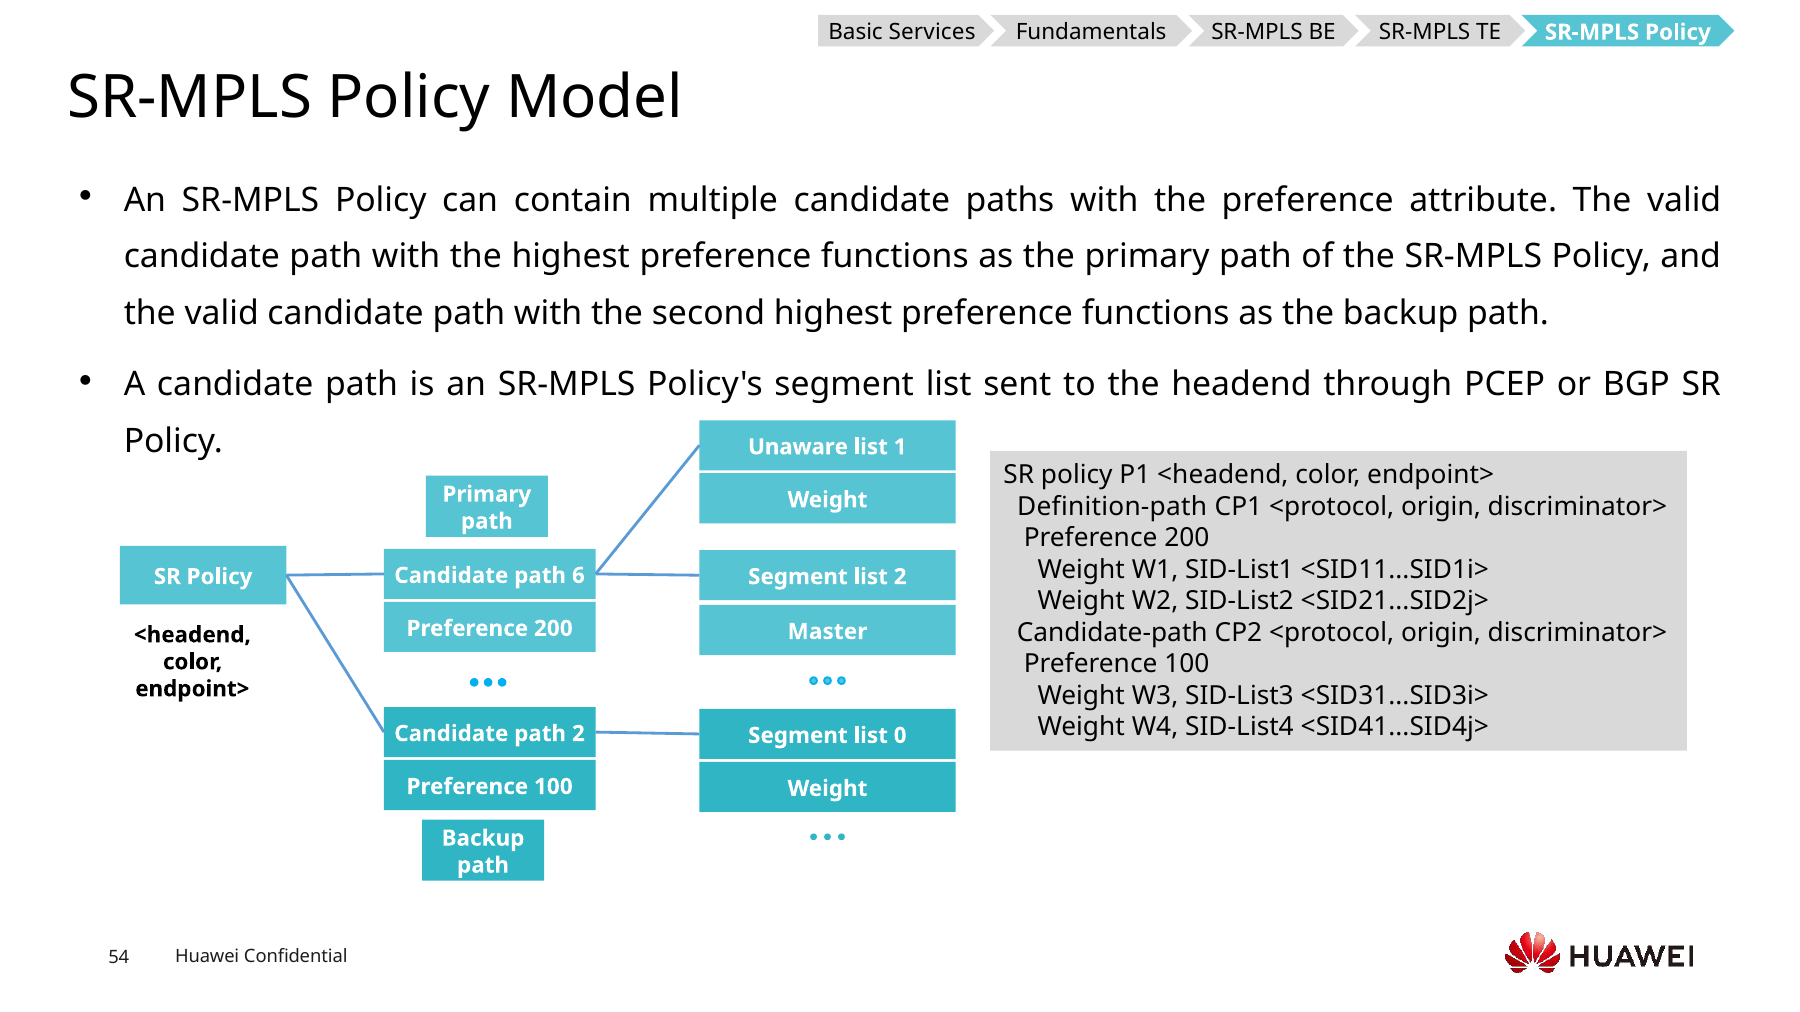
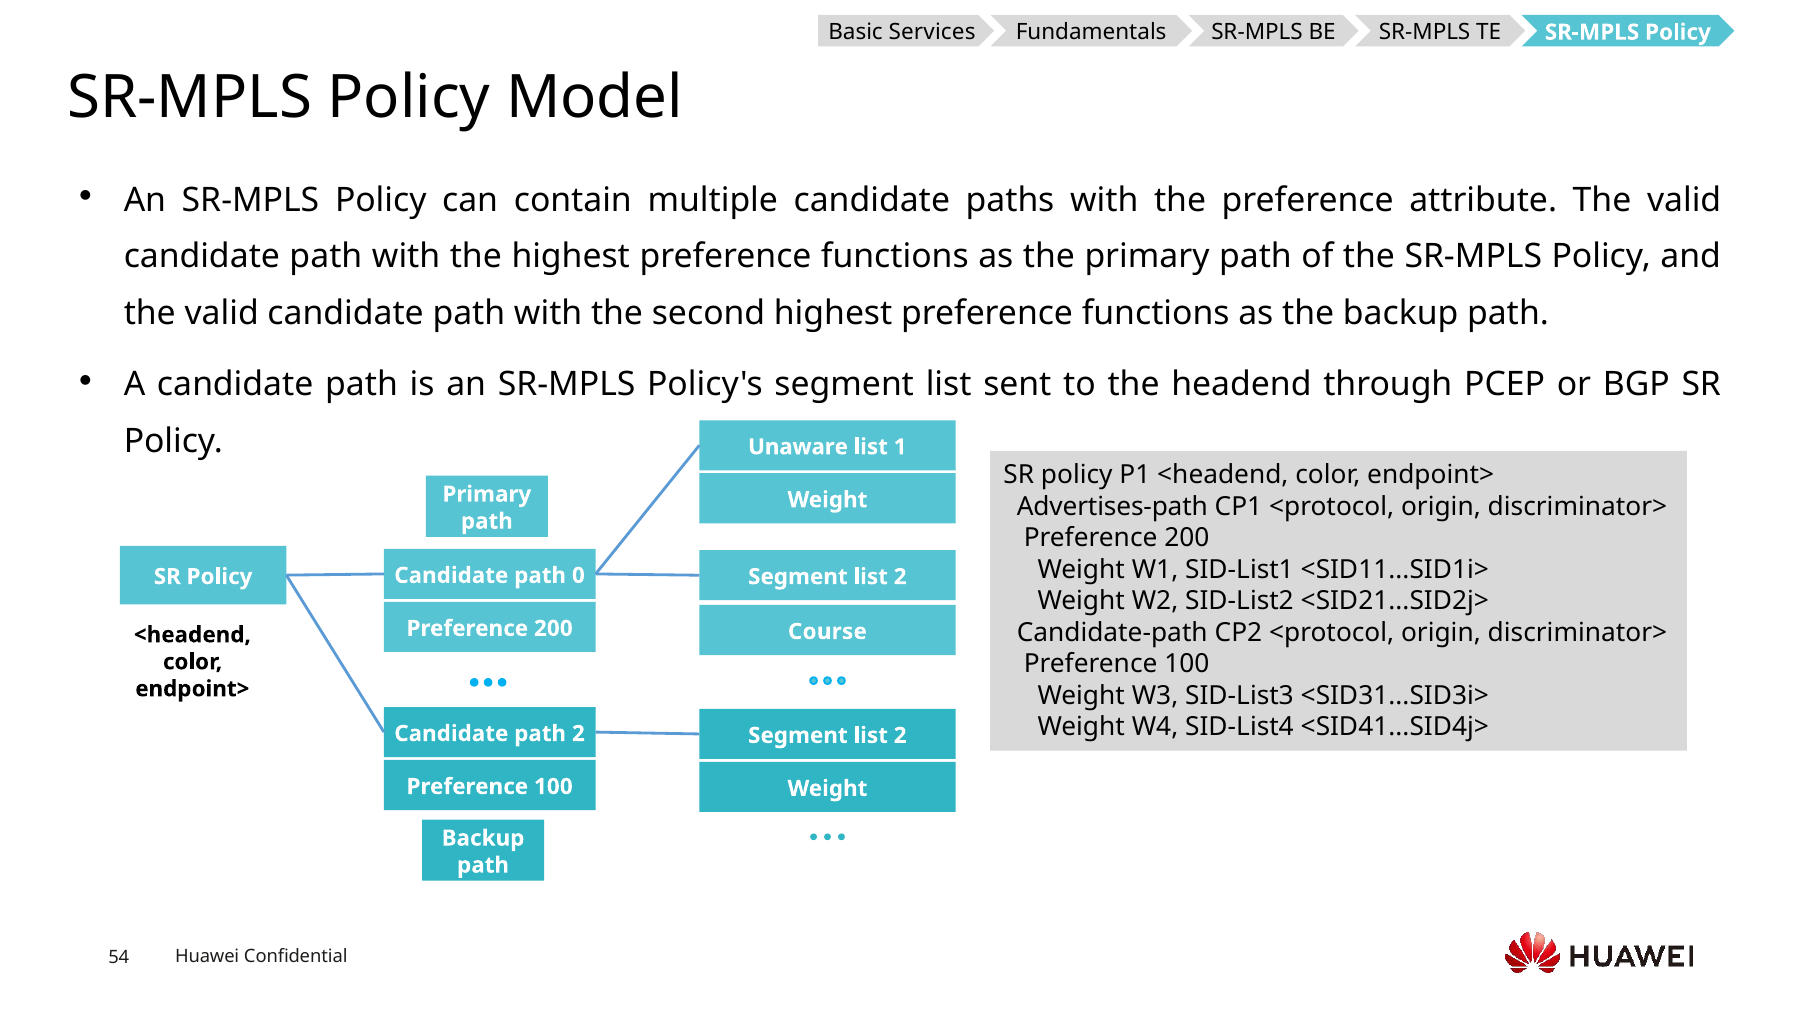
Definition-path: Definition-path -> Advertises-path (1112, 507)
6: 6 -> 0 (578, 576)
Master: Master -> Course (827, 632)
0: 0 -> 2 (900, 736)
